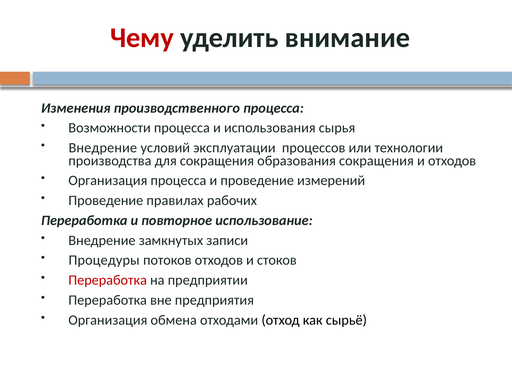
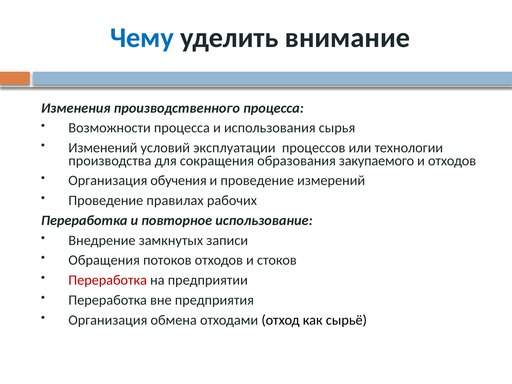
Чему colour: red -> blue (142, 38)
Внедрение: Внедрение -> Изменений (103, 148)
образования сокращения: сокращения -> закупаемого (377, 161)
Организация процесса: процесса -> обучения (179, 181)
Процедуры: Процедуры -> Обращения (104, 260)
